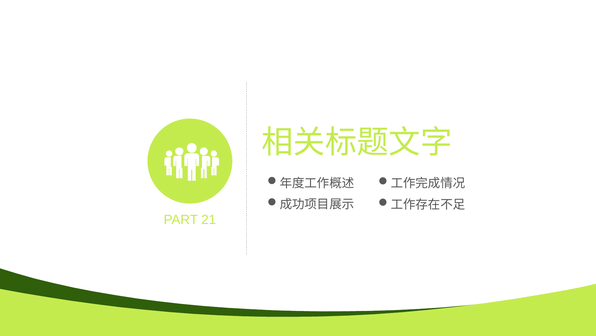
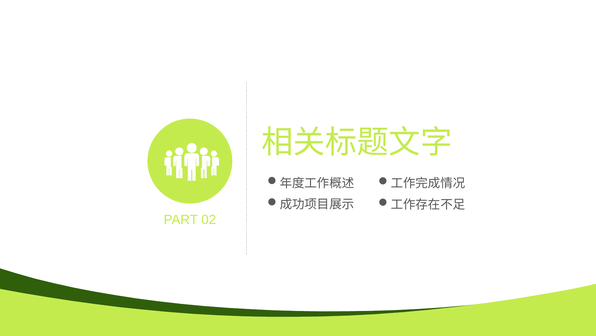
21: 21 -> 02 (209, 219)
